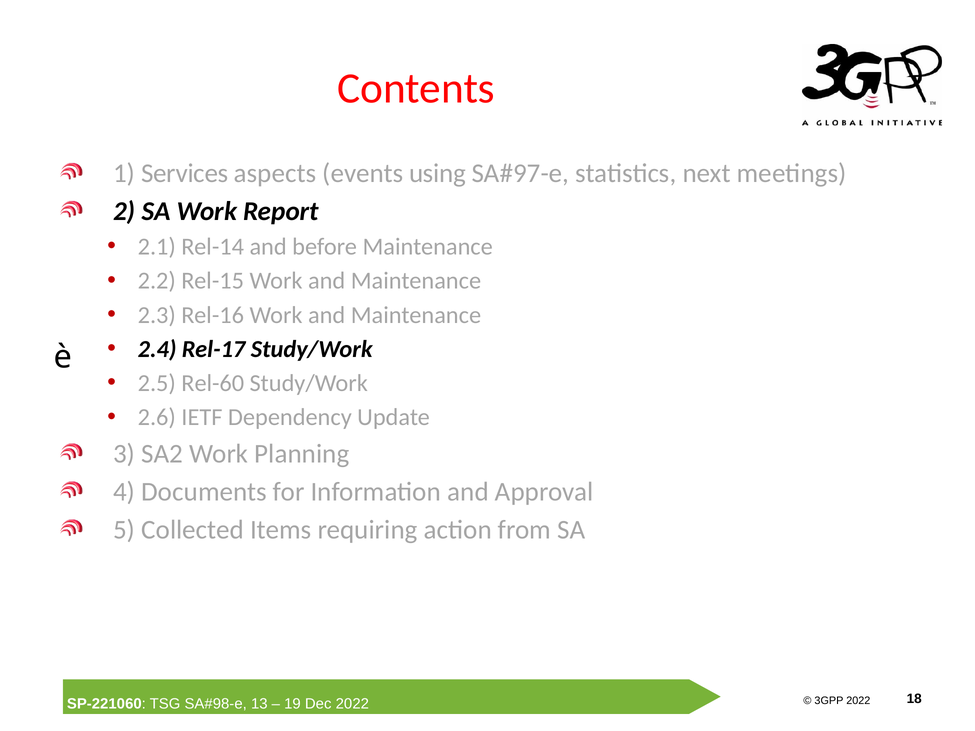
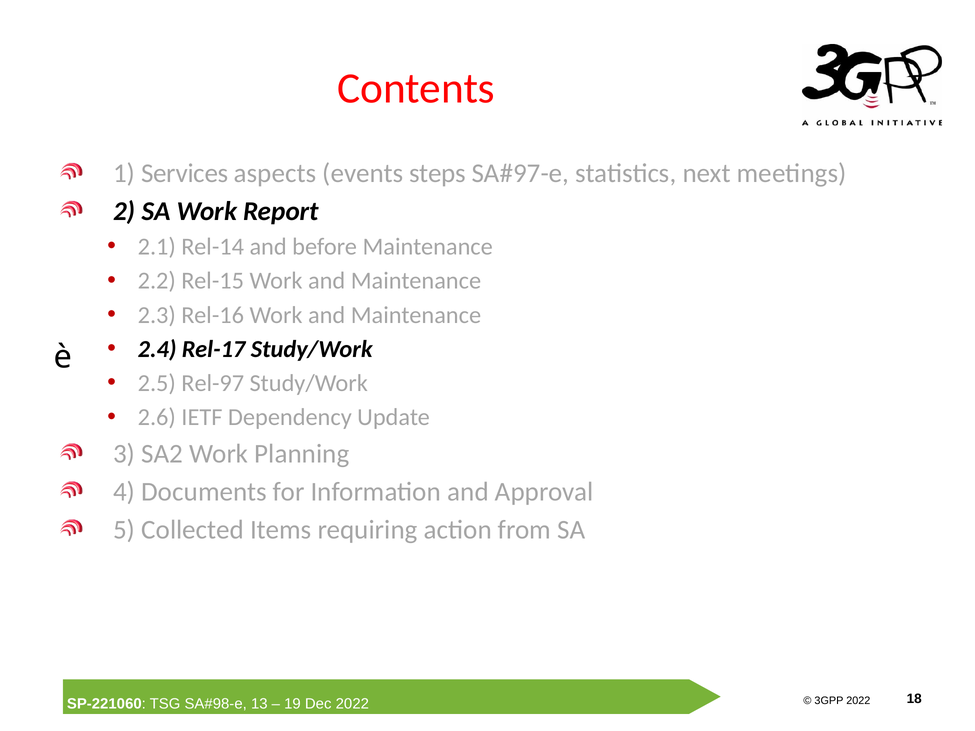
using: using -> steps (437, 173)
Rel-60: Rel-60 -> Rel-97 (213, 383)
